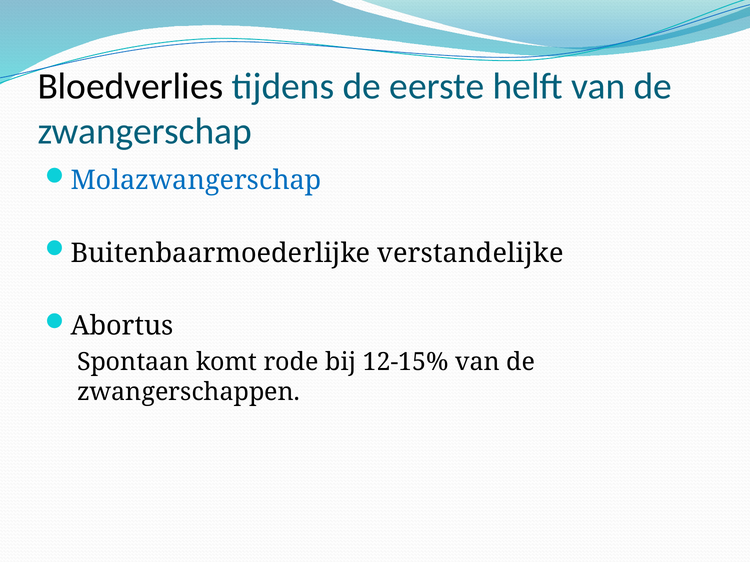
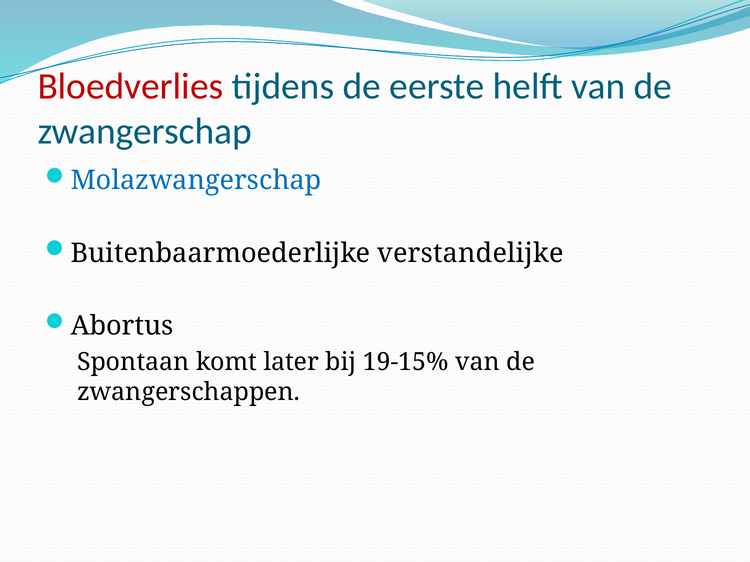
Bloedverlies colour: black -> red (130, 87)
rode: rode -> later (291, 362)
12-15%: 12-15% -> 19-15% (406, 362)
